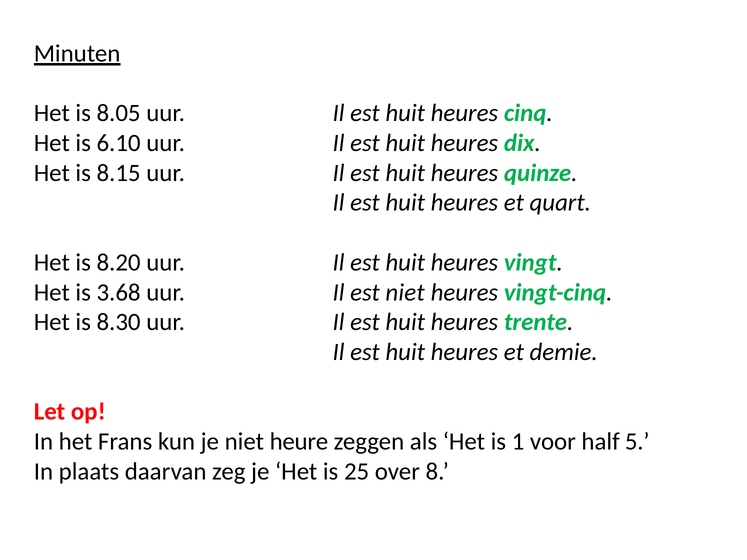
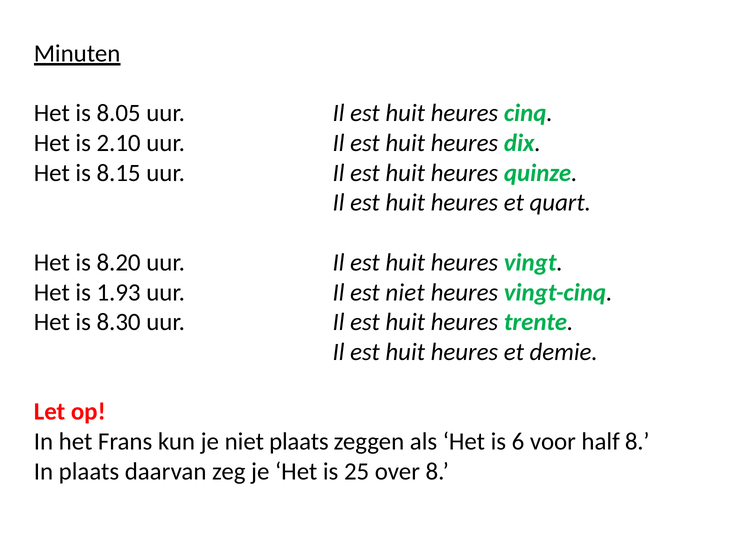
6.10: 6.10 -> 2.10 (119, 143)
3.68: 3.68 -> 1.93 (119, 292)
niet heure: heure -> plaats (299, 442)
1: 1 -> 6 (518, 442)
half 5: 5 -> 8 (637, 442)
